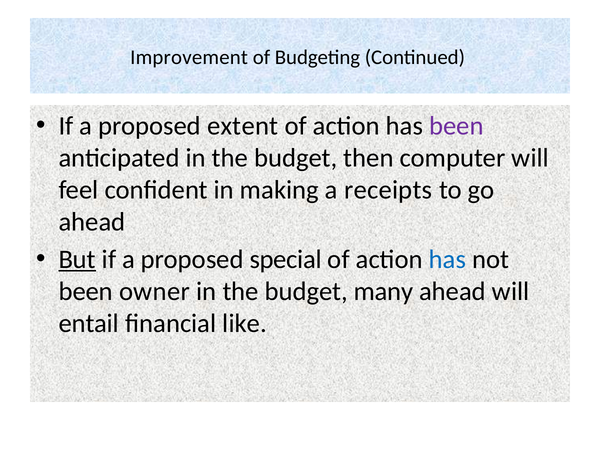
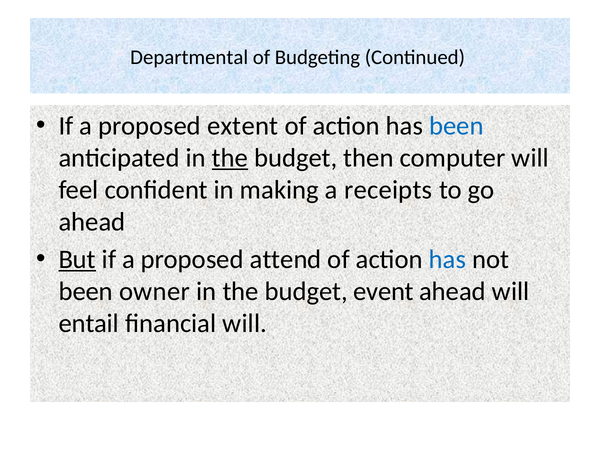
Improvement: Improvement -> Departmental (189, 57)
been colour: purple -> blue (456, 126)
the underline: none -> present (230, 158)
special: special -> attend (286, 259)
many: many -> event (384, 291)
financial like: like -> will (245, 323)
